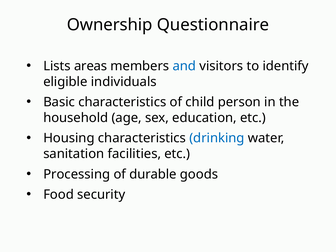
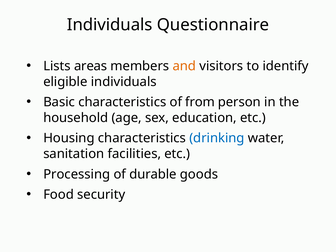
Ownership: Ownership -> Individuals (110, 25)
and colour: blue -> orange (184, 66)
child: child -> from (200, 102)
